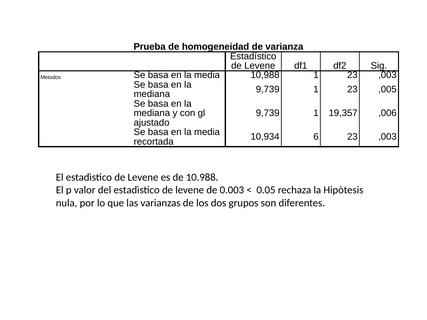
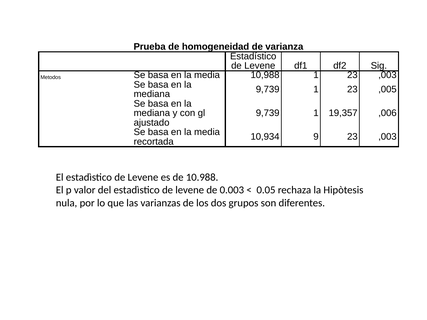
6: 6 -> 9 (316, 137)
